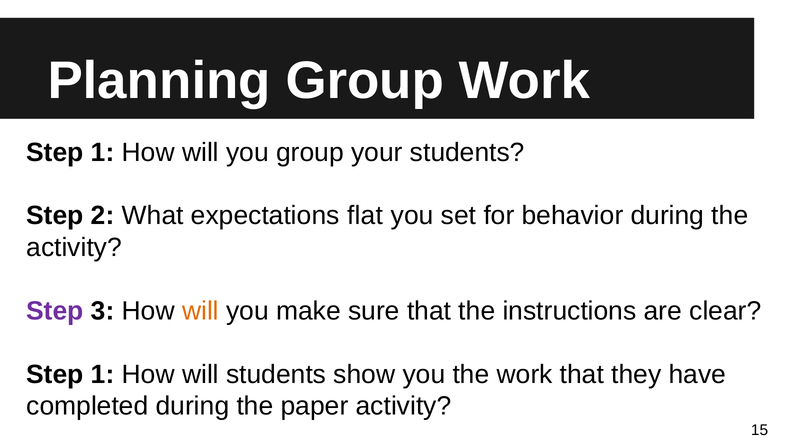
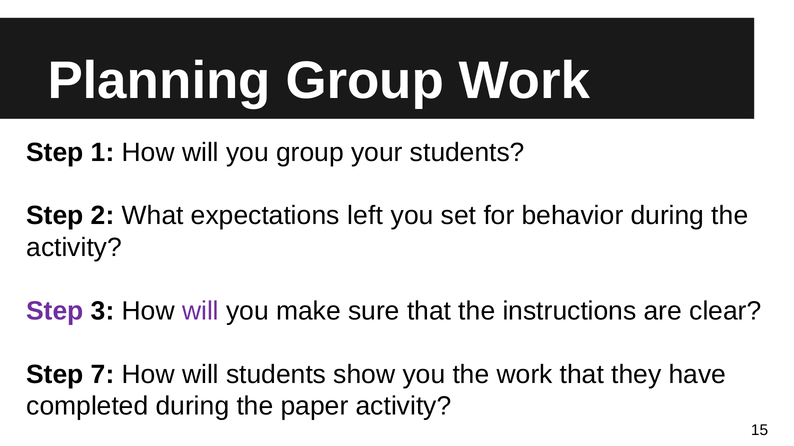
flat: flat -> left (365, 216)
will colour: orange -> purple (200, 311)
1: 1 -> 7 (103, 375)
